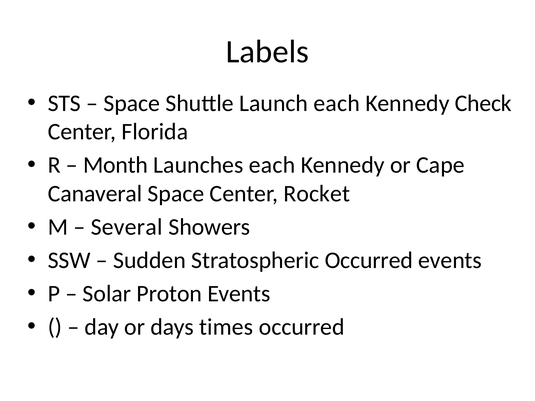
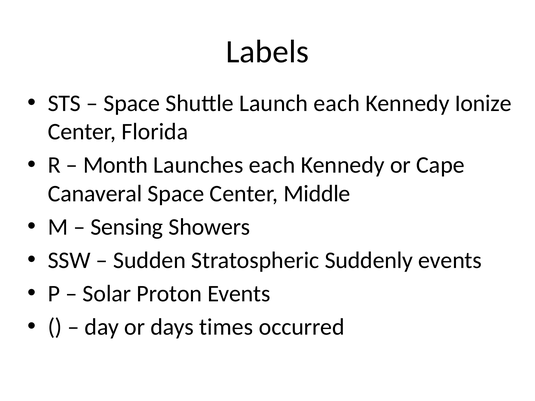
Check: Check -> Ionize (483, 103)
Rocket: Rocket -> Middle (317, 194)
Several: Several -> Sensing (127, 227)
Stratospheric Occurred: Occurred -> Suddenly (369, 260)
